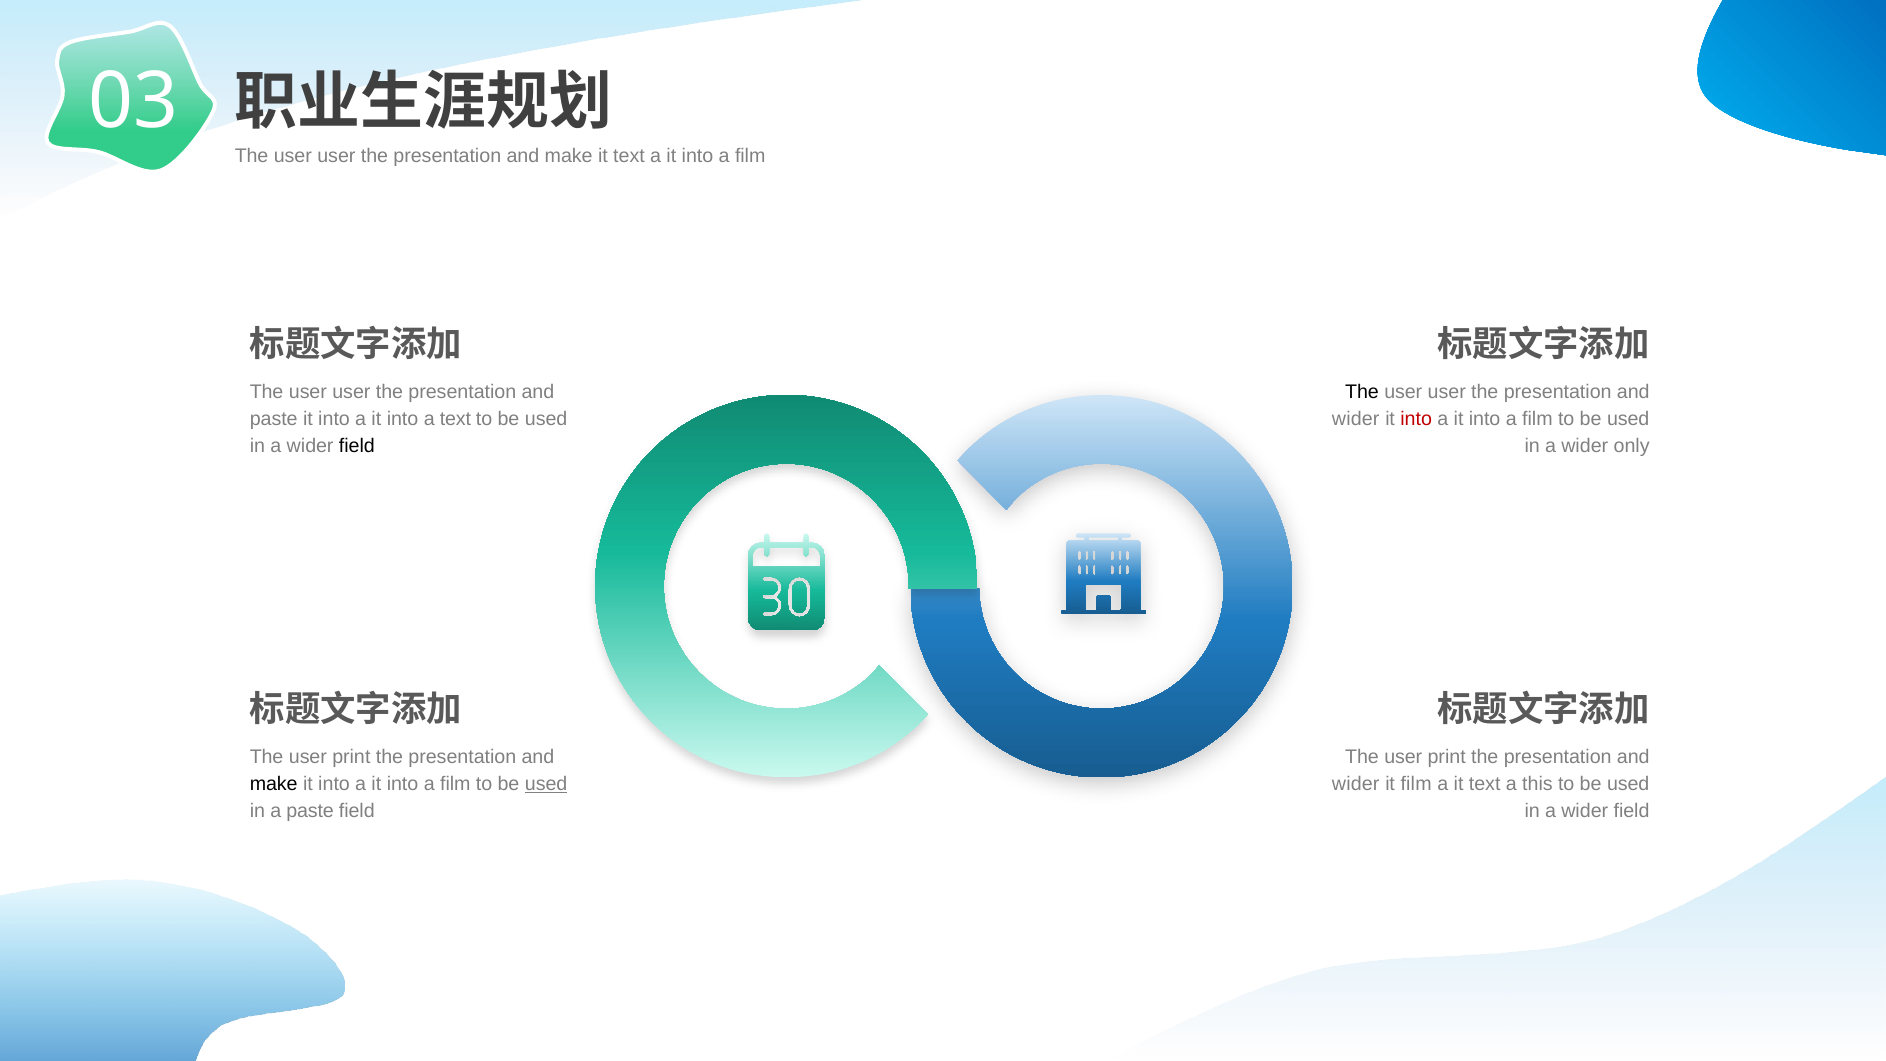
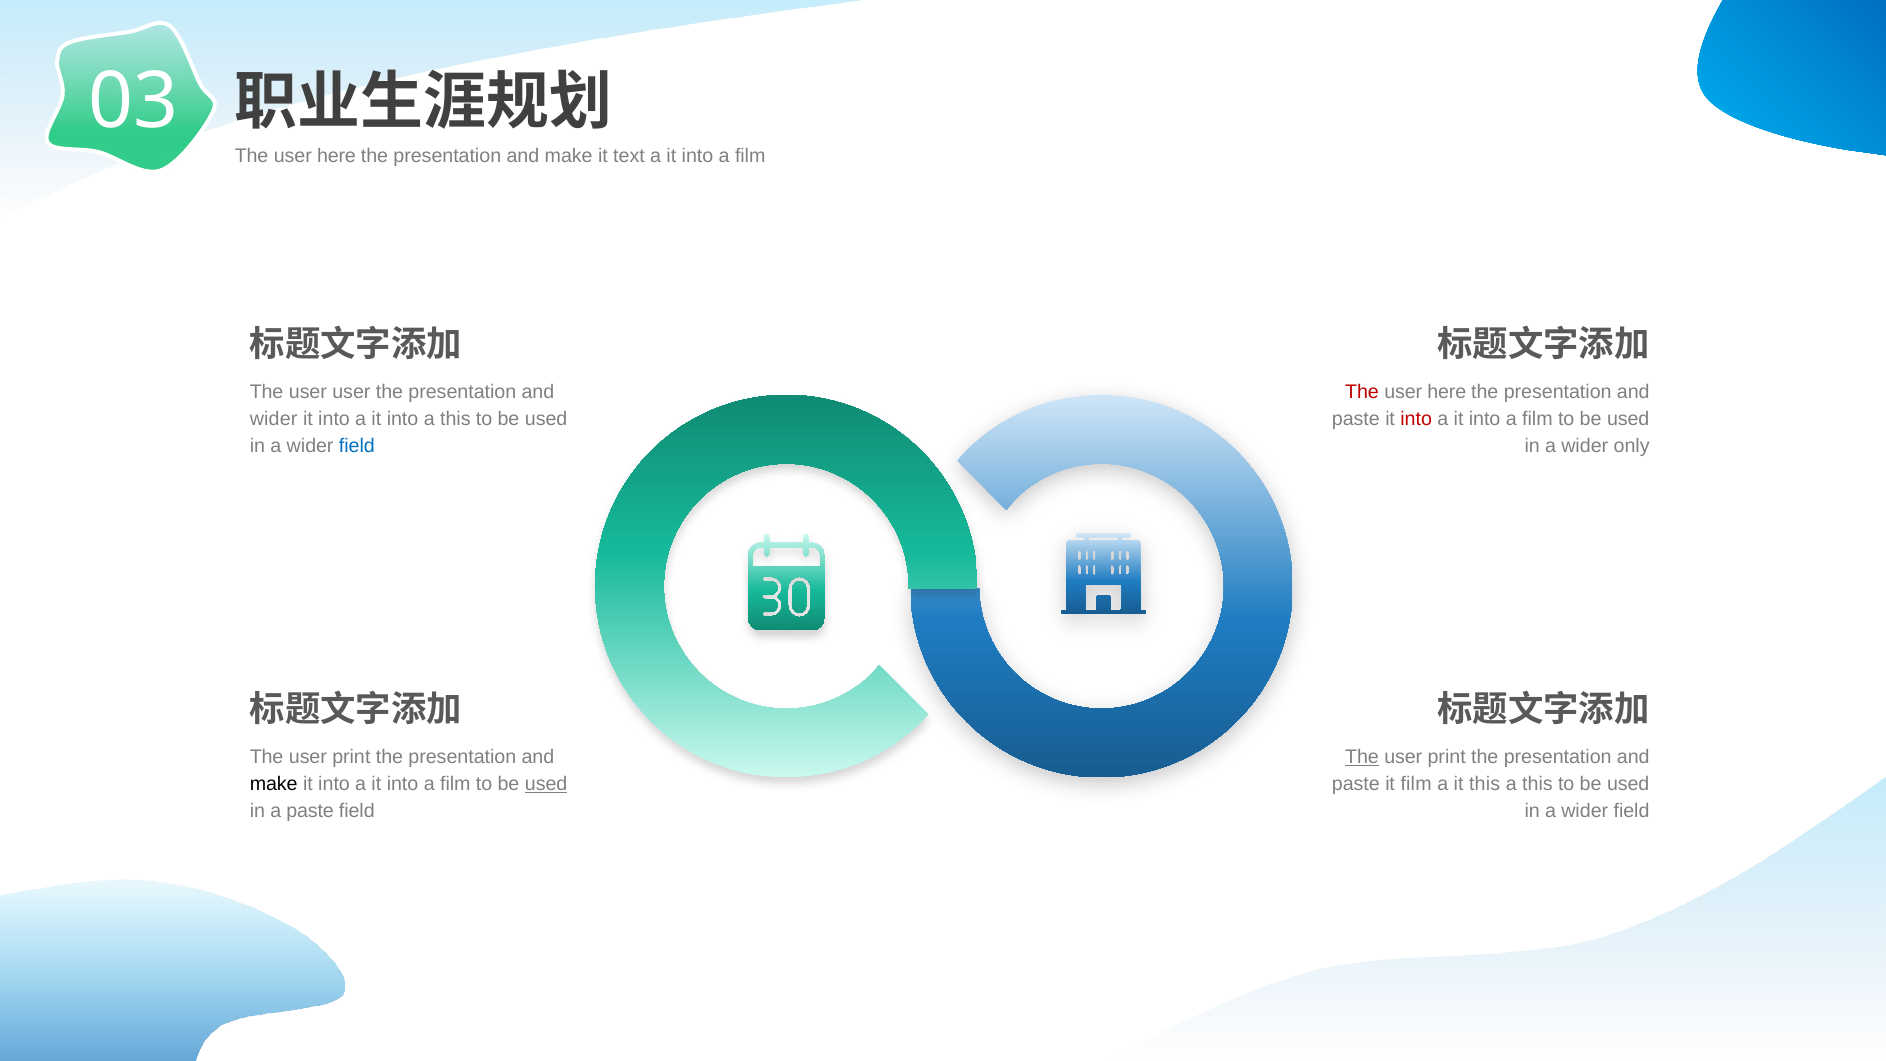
user: user -> here (336, 156)
The colour: black -> red (1362, 392)
user: user -> here (1447, 392)
paste: paste -> wider (274, 419)
into a text: text -> this (455, 419)
wider: wider -> paste (1356, 419)
field colour: black -> blue (357, 446)
The underline: none -> present (1362, 757)
wider: wider -> paste (1356, 784)
a it text: text -> this (1485, 784)
